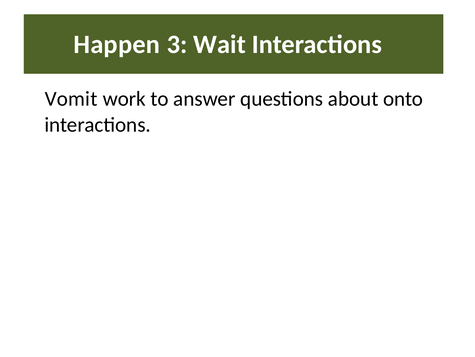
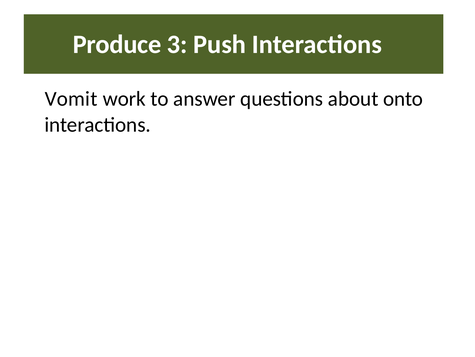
Happen: Happen -> Produce (117, 44)
Wait: Wait -> Push (220, 44)
